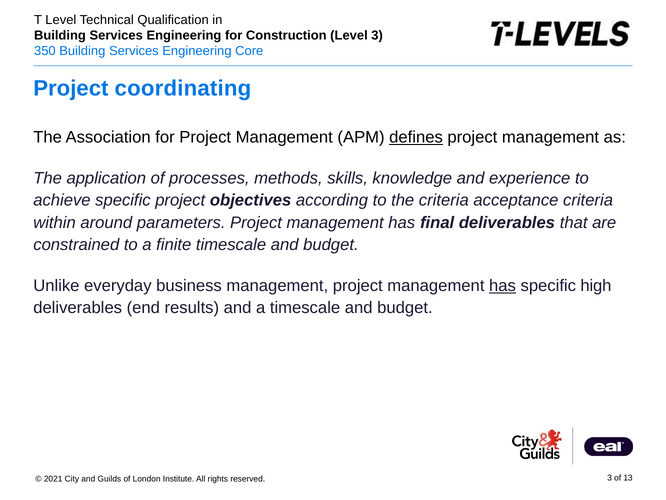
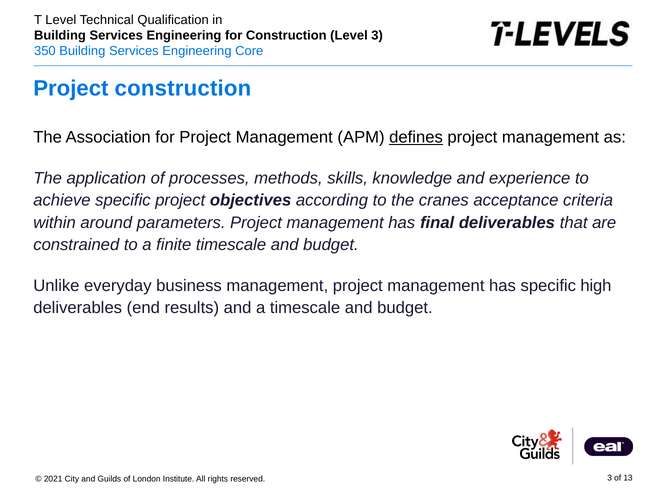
Project coordinating: coordinating -> construction (183, 88)
the criteria: criteria -> cranes (444, 200)
has underline: present -> none (503, 285)
